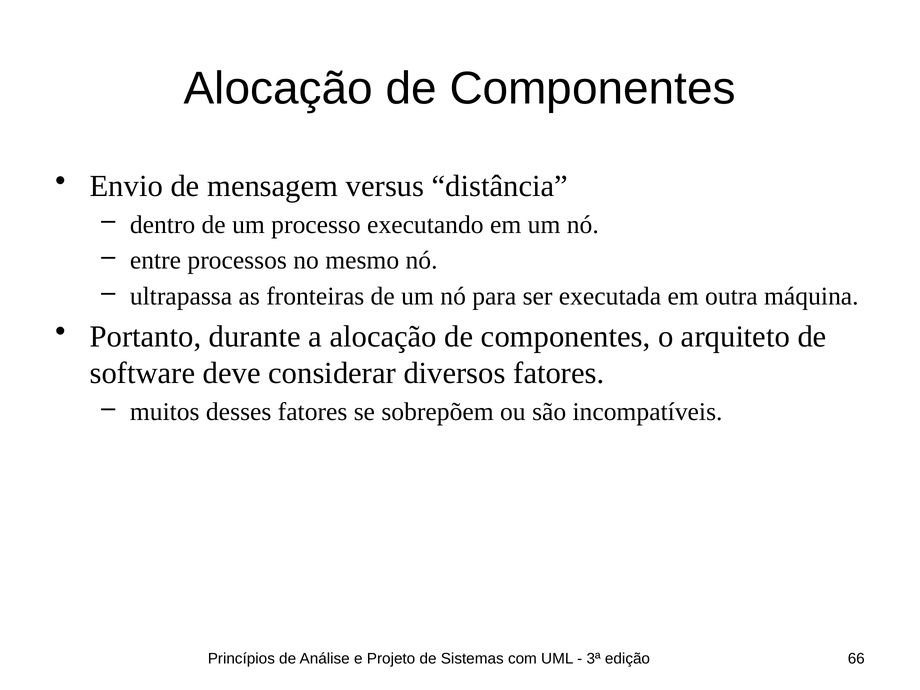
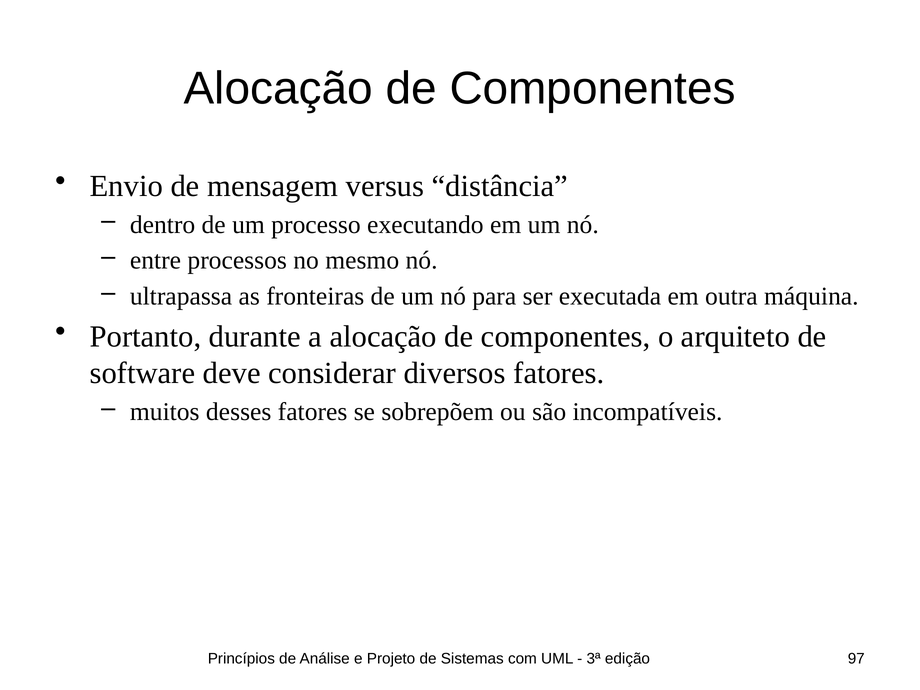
66: 66 -> 97 (856, 659)
